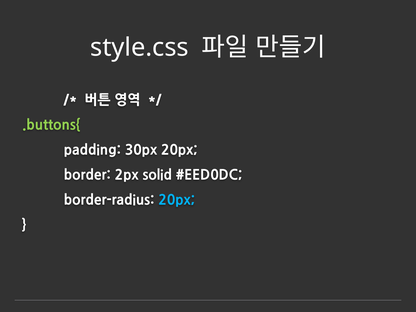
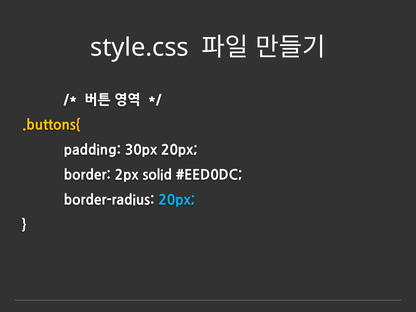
.buttons{ colour: light green -> yellow (51, 125)
